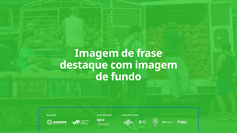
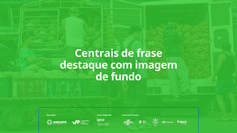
Imagem: Imagem -> Centrais (97, 53)
